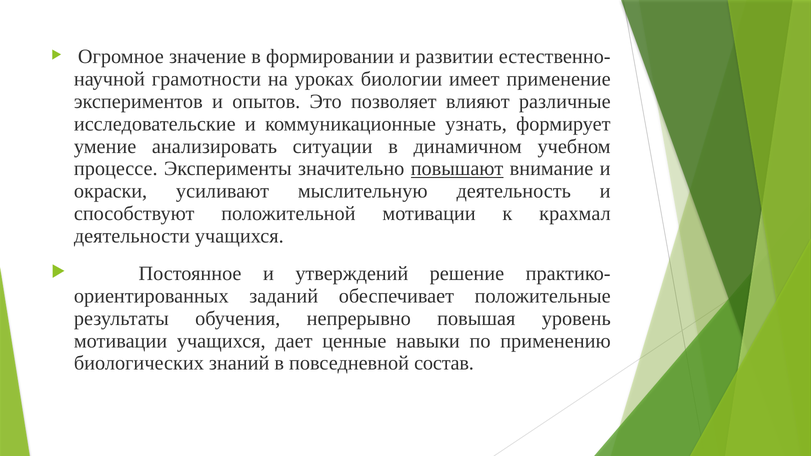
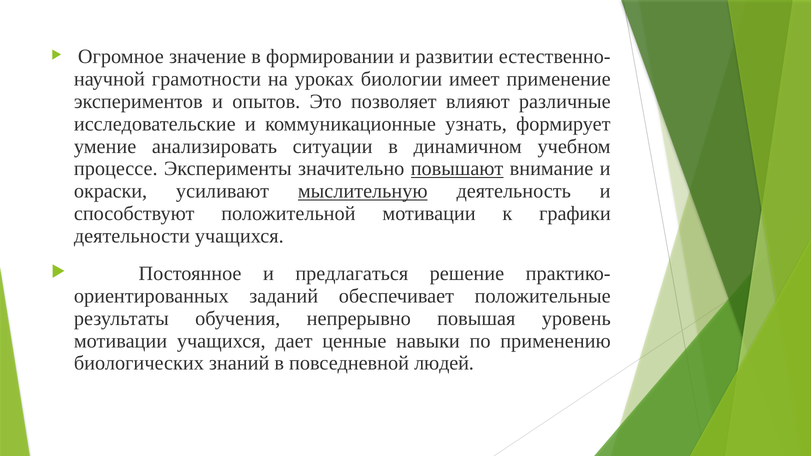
мыслительную underline: none -> present (363, 191)
крахмал: крахмал -> графики (575, 214)
утверждений: утверждений -> предлагаться (352, 274)
состав: состав -> людей (444, 363)
